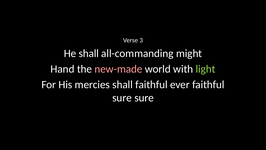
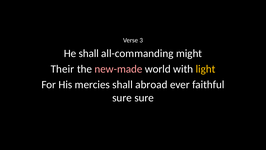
Hand: Hand -> Their (62, 69)
light colour: light green -> yellow (205, 69)
shall faithful: faithful -> abroad (151, 84)
